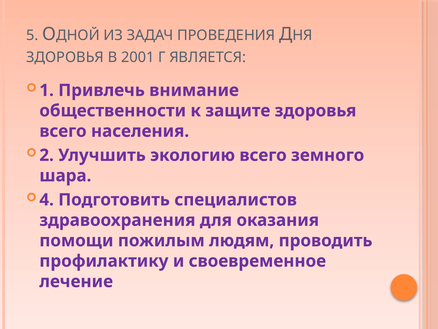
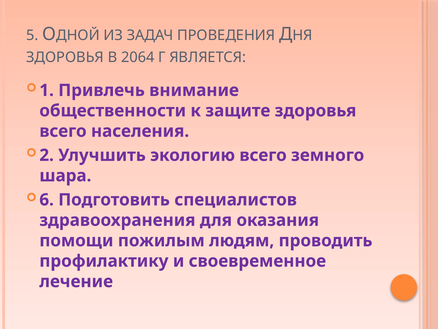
2001: 2001 -> 2064 (138, 57)
4: 4 -> 6 (47, 199)
